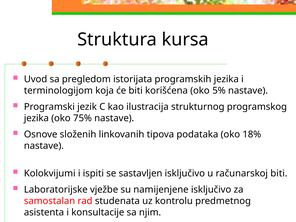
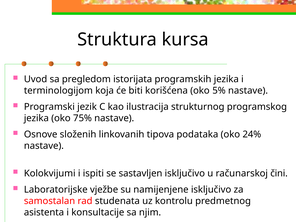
18%: 18% -> 24% (252, 134)
računarskoj biti: biti -> čini (279, 173)
